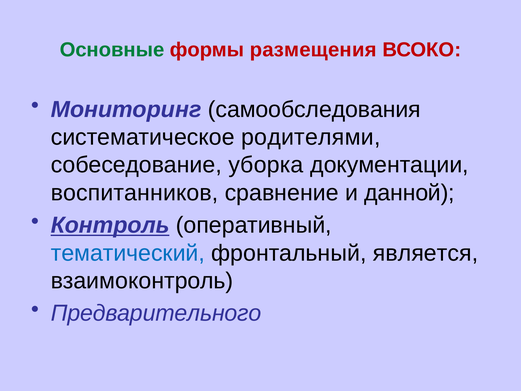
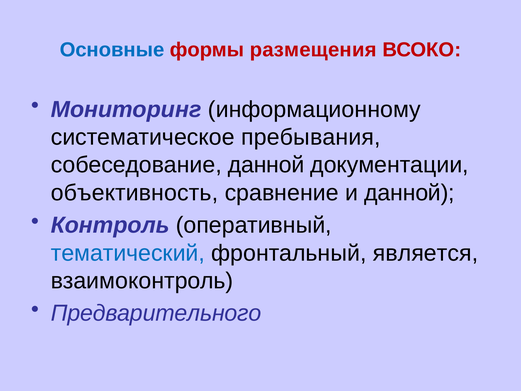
Основные colour: green -> blue (112, 50)
самообследования: самообследования -> информационному (314, 109)
родителями: родителями -> пребывания (311, 137)
собеседование уборка: уборка -> данной (266, 165)
воспитанников: воспитанников -> объективность (134, 193)
Контроль underline: present -> none (110, 225)
